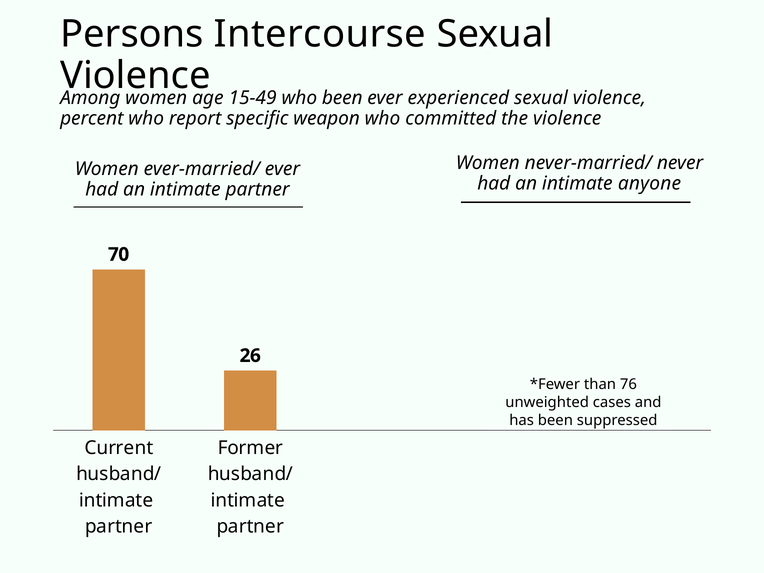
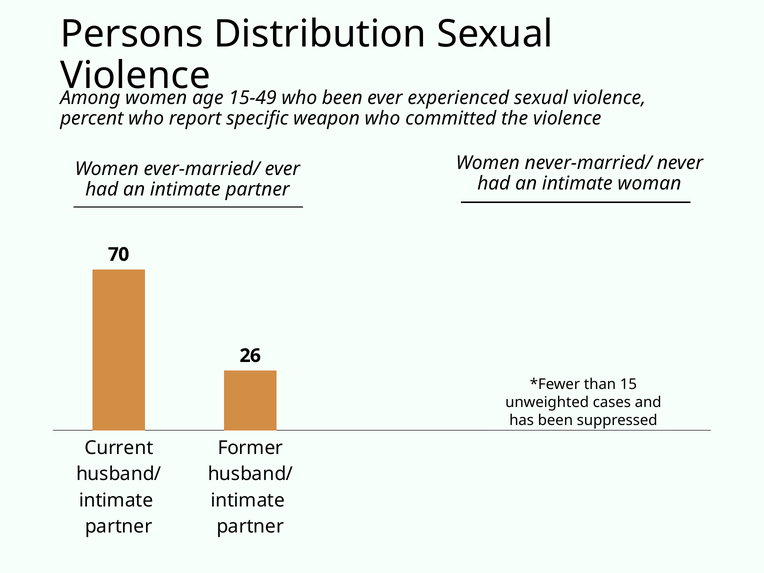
Intercourse: Intercourse -> Distribution (320, 34)
anyone: anyone -> woman (650, 184)
76: 76 -> 15 (628, 384)
